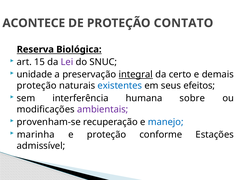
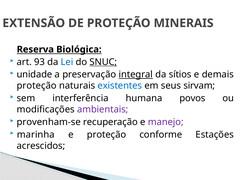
ACONTECE: ACONTECE -> EXTENSÃO (34, 23)
CONTATO: CONTATO -> MINERAIS (184, 23)
15: 15 -> 93 (40, 62)
Lei colour: purple -> blue (67, 62)
SNUC underline: none -> present (103, 62)
certo: certo -> sítios (180, 75)
efeitos: efeitos -> sirvam (199, 86)
sobre: sobre -> povos (192, 99)
manejo colour: blue -> purple (166, 123)
admissível: admissível -> acrescidos (41, 146)
